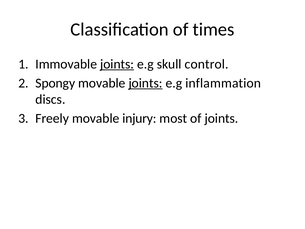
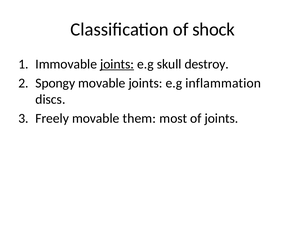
times: times -> shock (214, 30)
control: control -> destroy (207, 64)
joints underline: present -> none (146, 83)
injury: injury -> them (139, 118)
